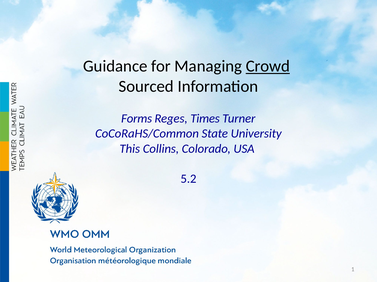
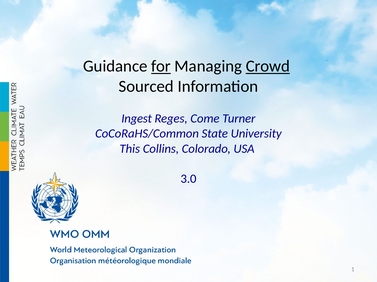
for underline: none -> present (161, 66)
Forms: Forms -> Ingest (137, 119)
Times: Times -> Come (205, 119)
5.2: 5.2 -> 3.0 (188, 179)
